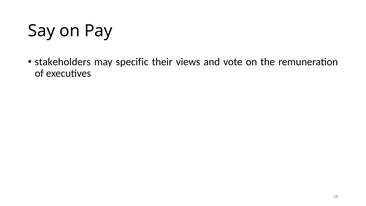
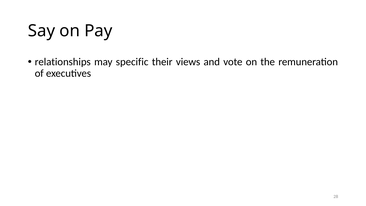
stakeholders: stakeholders -> relationships (63, 62)
